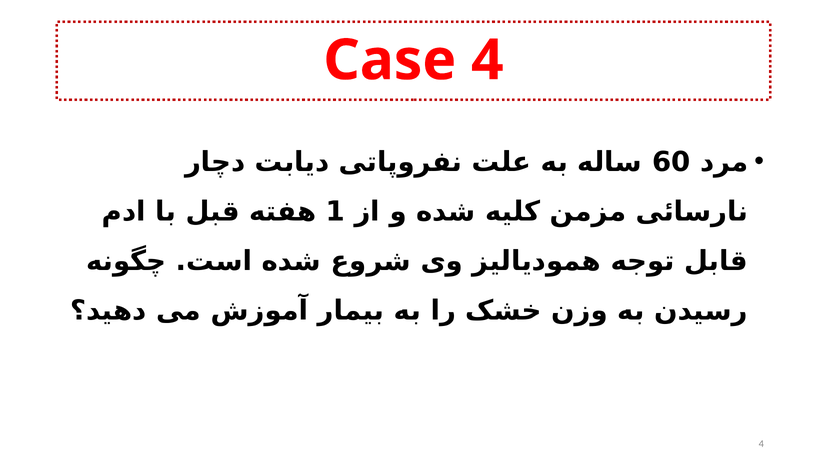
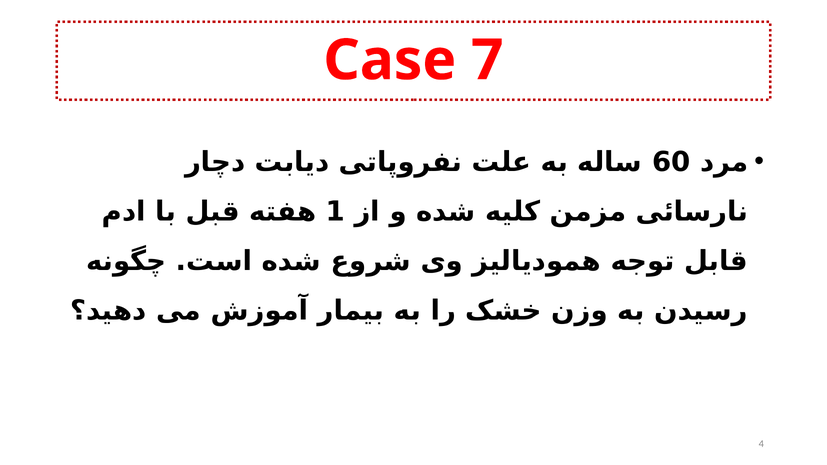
Case 4: 4 -> 7 (487, 60)
